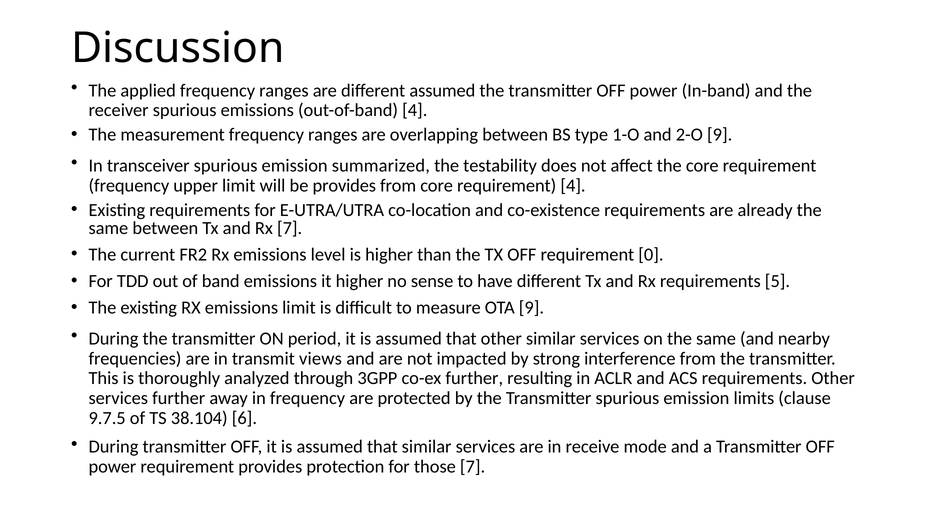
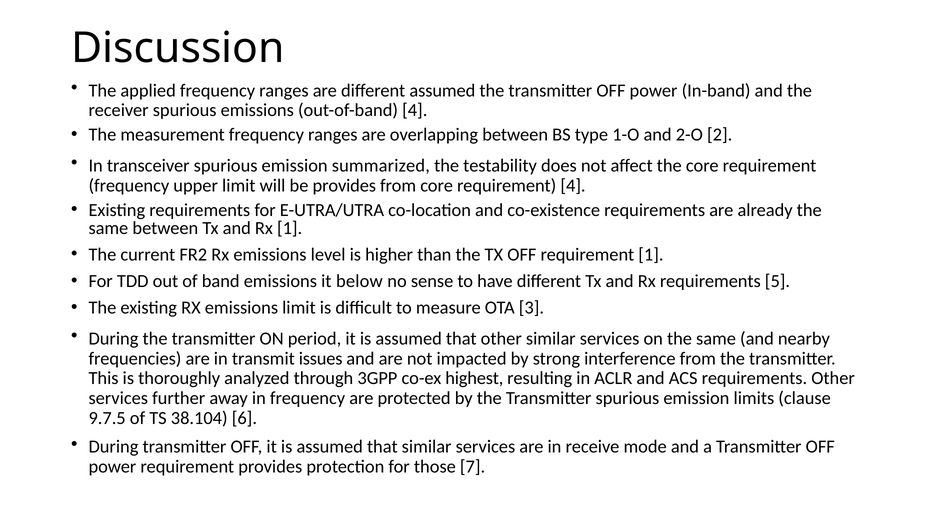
2-O 9: 9 -> 2 (720, 135)
Rx 7: 7 -> 1 (290, 228)
requirement 0: 0 -> 1 (651, 255)
it higher: higher -> below (359, 281)
OTA 9: 9 -> 3 (531, 308)
views: views -> issues (321, 359)
co-ex further: further -> highest (474, 379)
